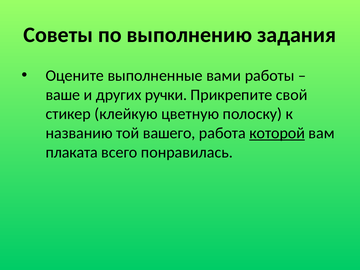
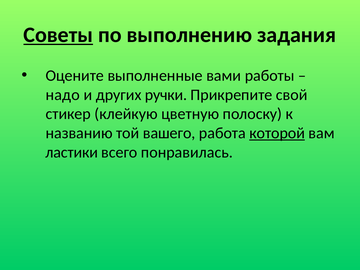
Советы underline: none -> present (58, 35)
ваше: ваше -> надо (63, 95)
плаката: плаката -> ластики (72, 152)
